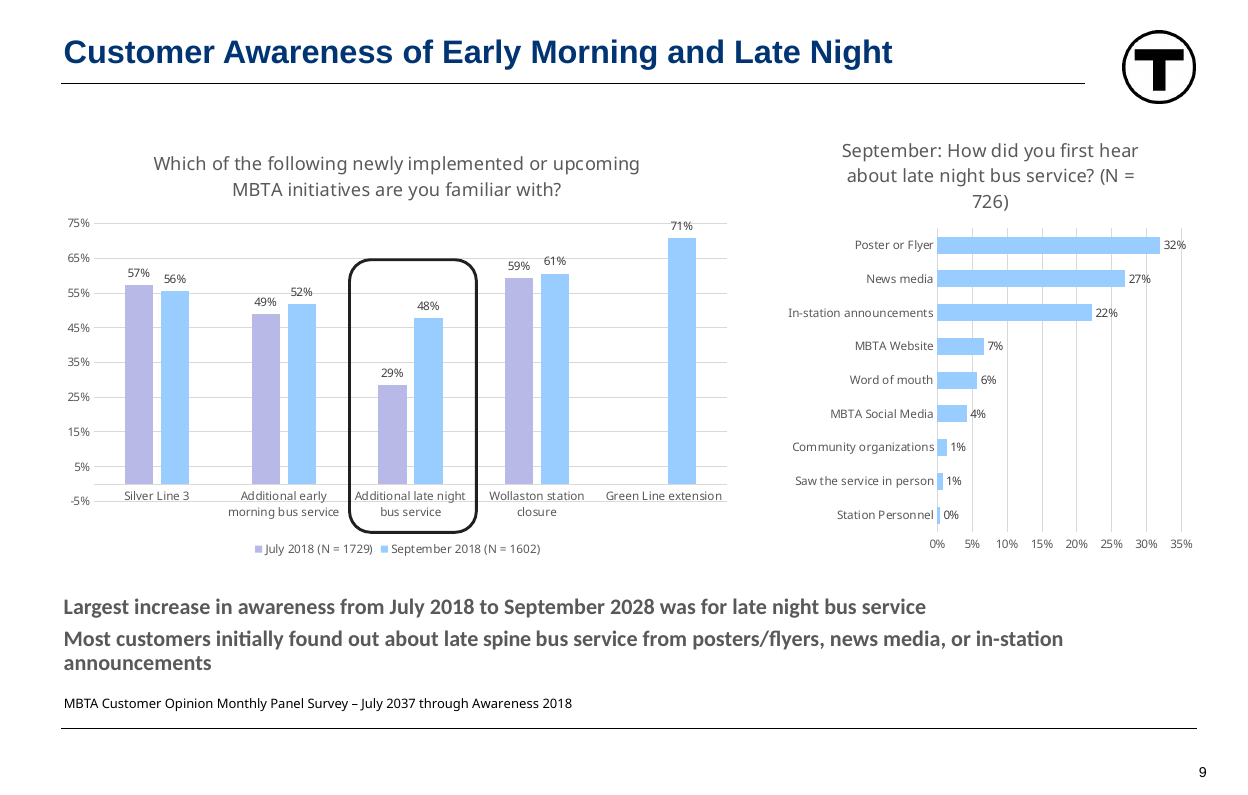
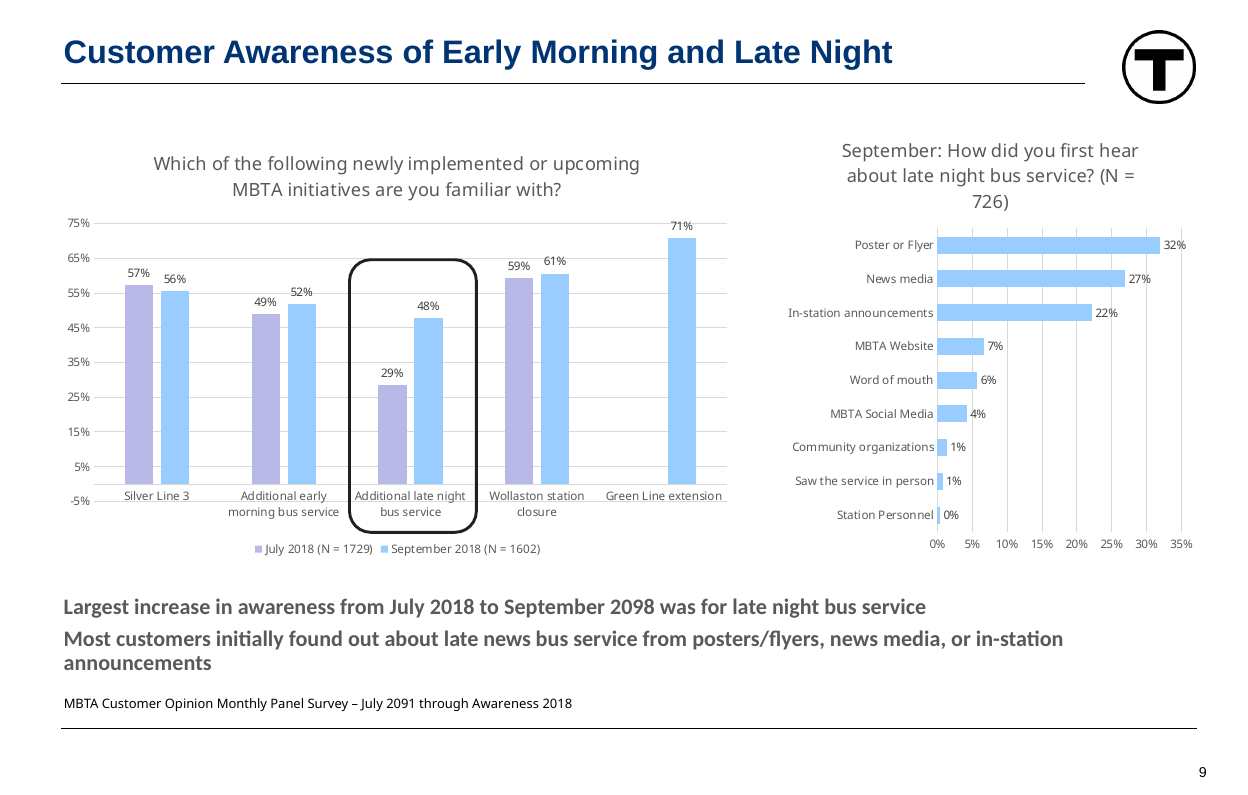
2028: 2028 -> 2098 (632, 608)
late spine: spine -> news (507, 640)
2037: 2037 -> 2091 (401, 705)
